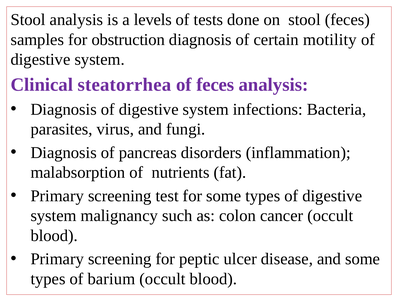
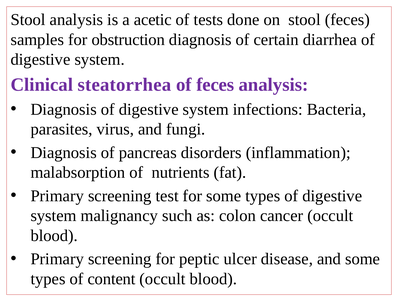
levels: levels -> acetic (153, 20)
motility: motility -> diarrhea (330, 40)
barium: barium -> content (111, 279)
